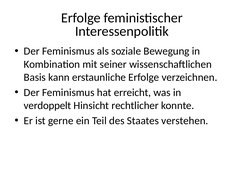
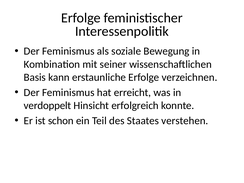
rechtlicher: rechtlicher -> erfolgreich (135, 105)
gerne: gerne -> schon (61, 121)
